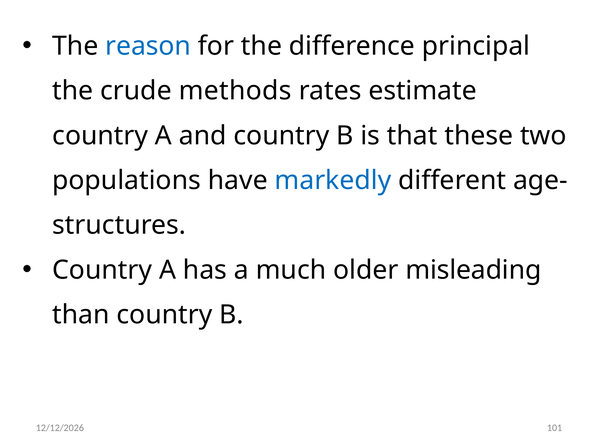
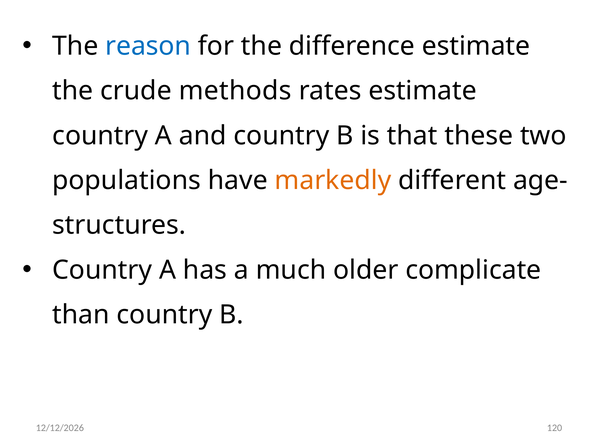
difference principal: principal -> estimate (476, 46)
markedly colour: blue -> orange (333, 181)
misleading: misleading -> complicate (473, 270)
101: 101 -> 120 (555, 428)
